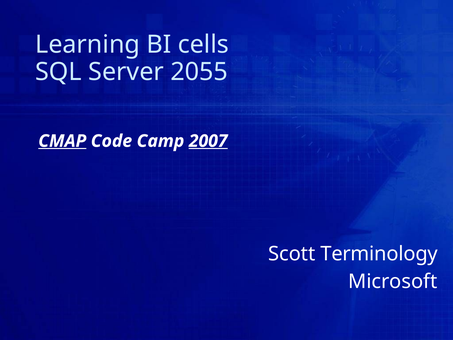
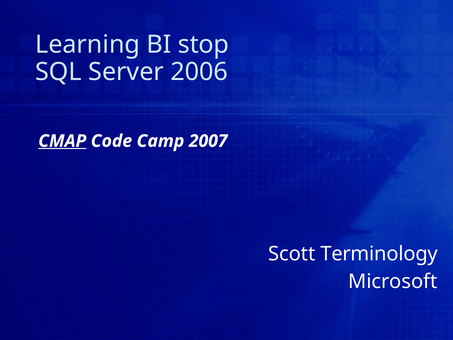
cells: cells -> stop (203, 44)
2055: 2055 -> 2006 (199, 72)
2007 underline: present -> none (208, 141)
